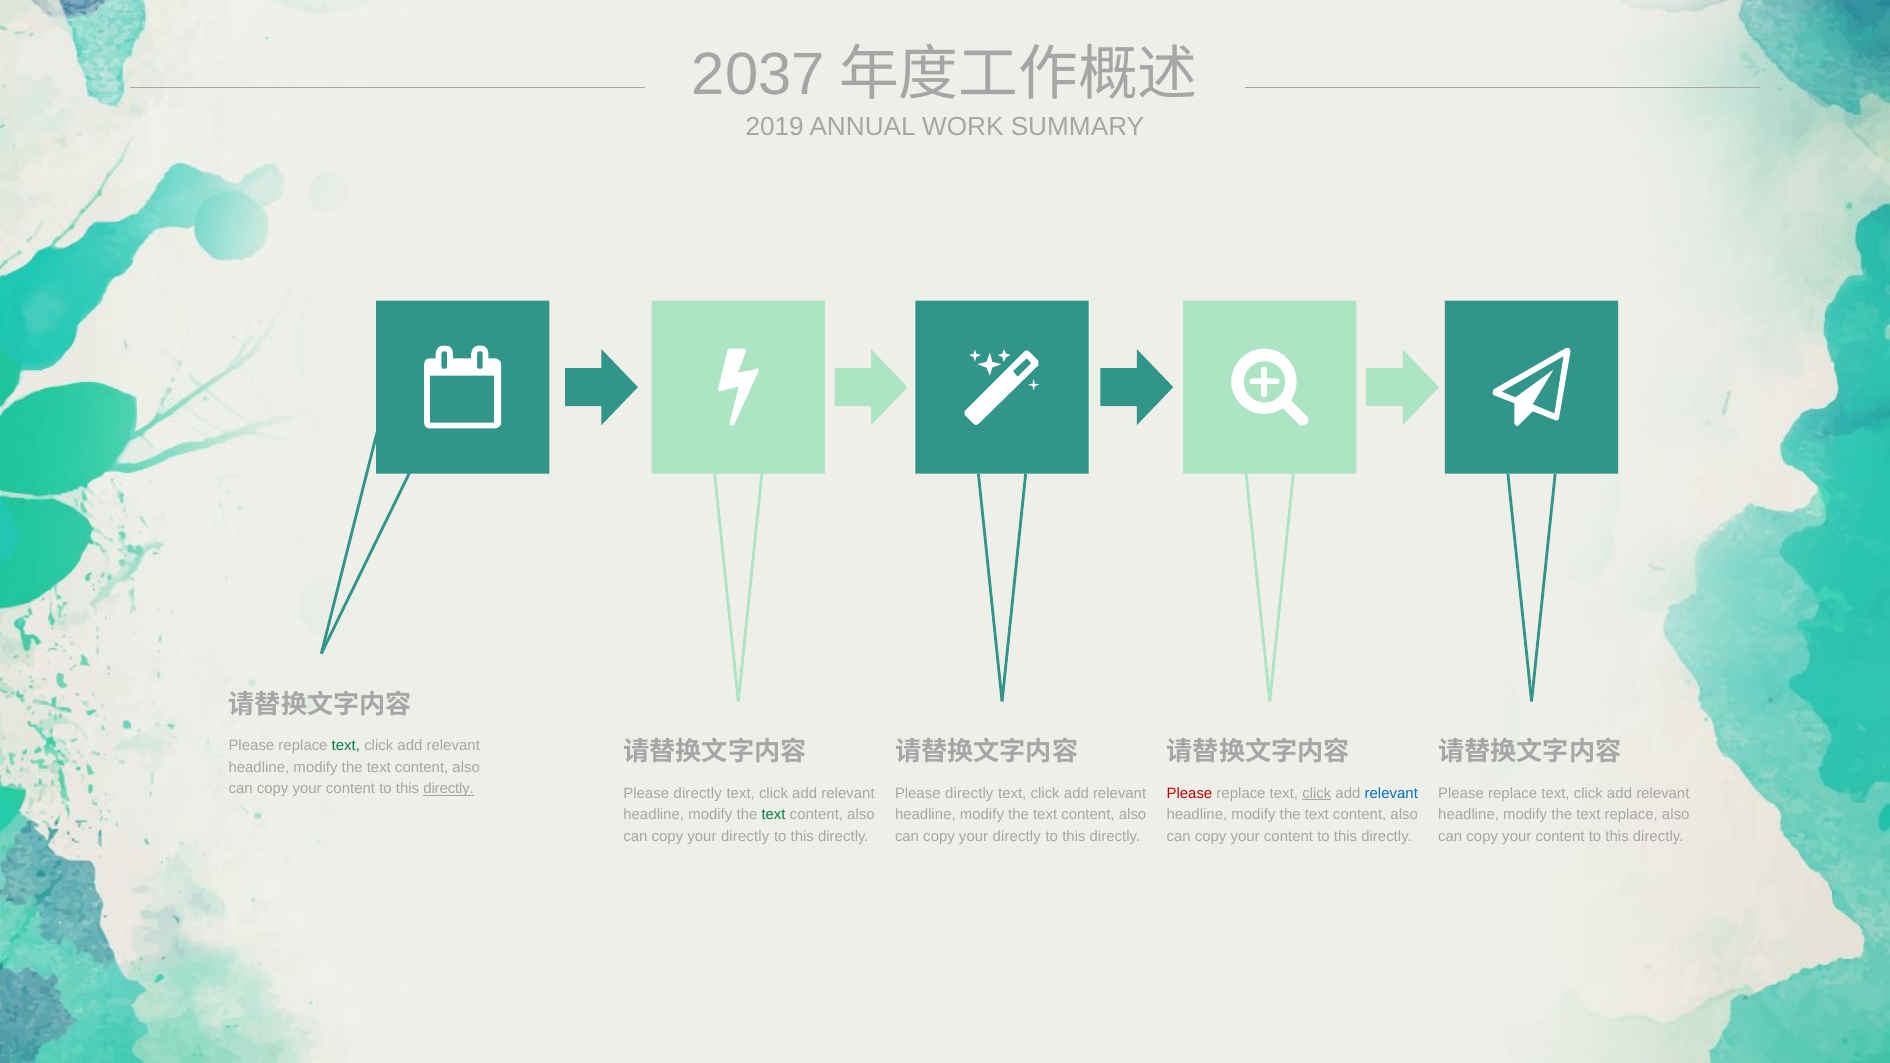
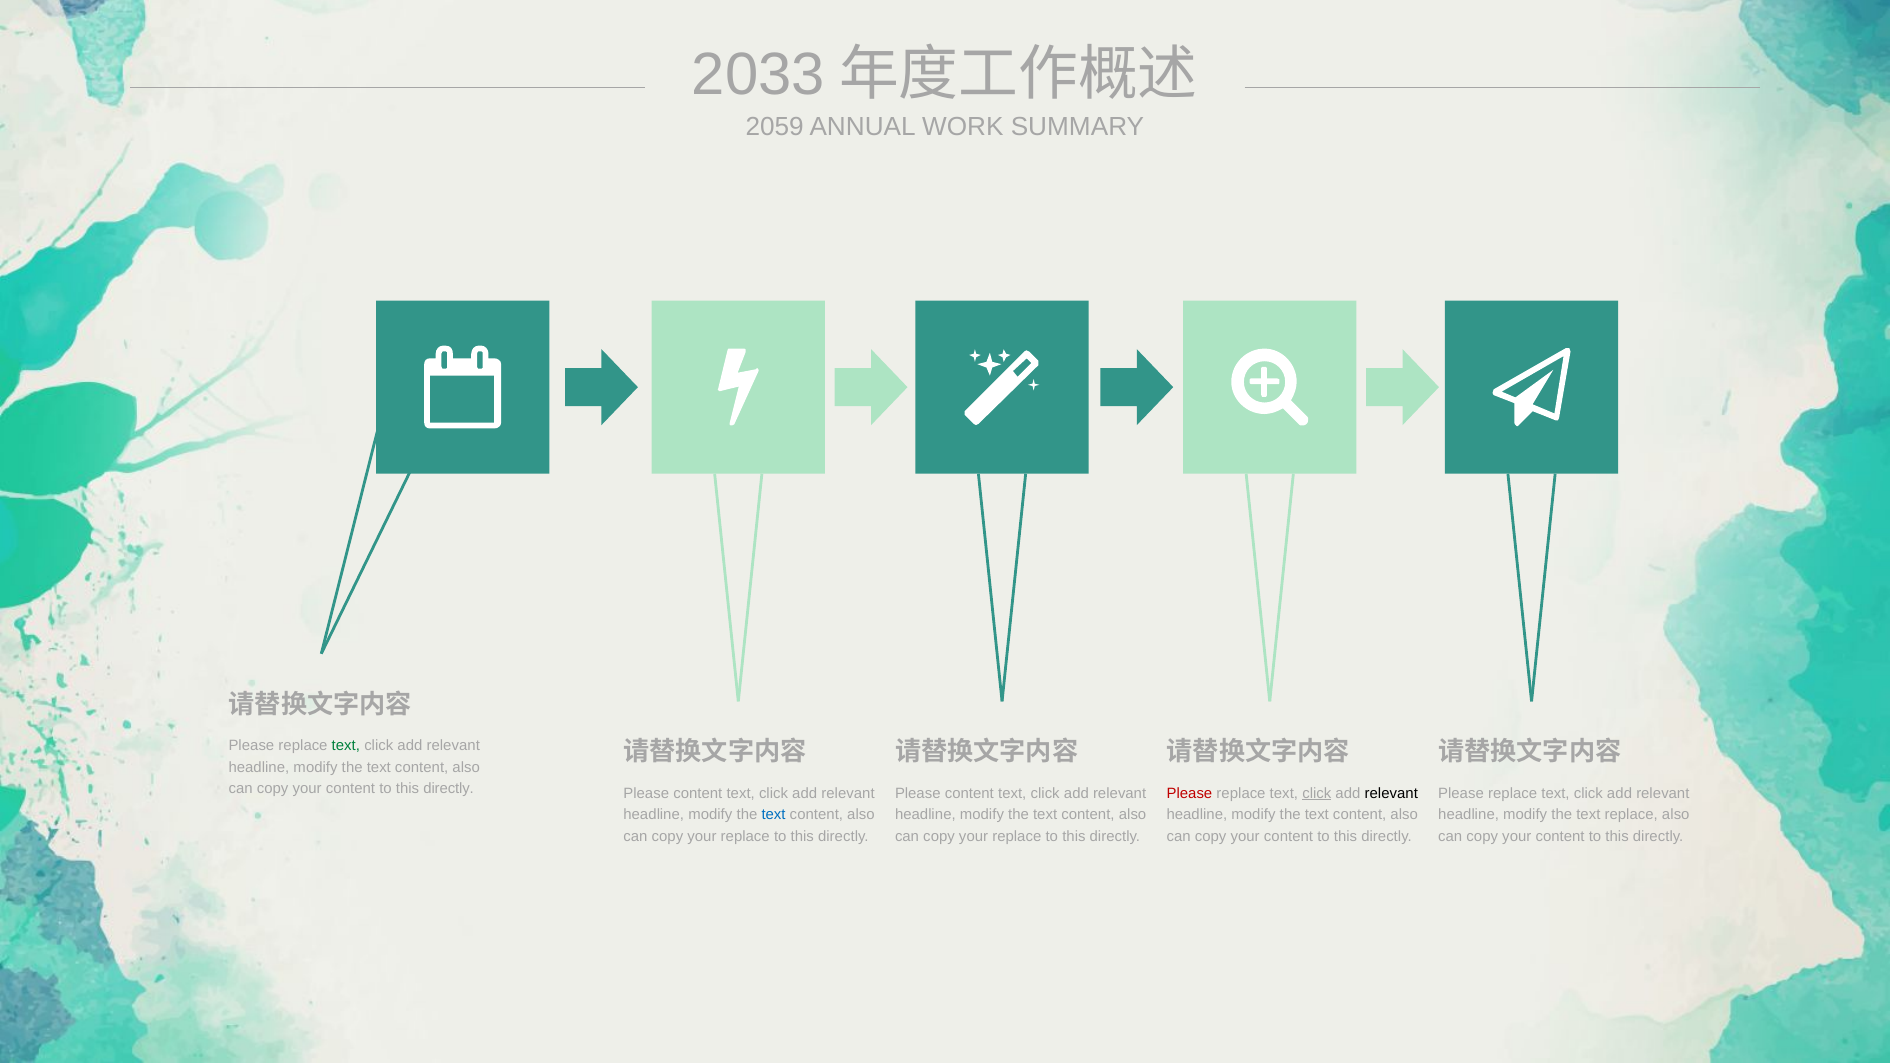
2037: 2037 -> 2033 (758, 75)
2019: 2019 -> 2059 (775, 127)
directly underline: present -> none (449, 789)
directly: directly -> content (698, 794)
directly: directly -> content (969, 794)
relevant colour: blue -> black (1391, 794)
text colour: green -> blue (774, 815)
directly: directly -> replace (745, 836)
directly: directly -> replace (1017, 836)
